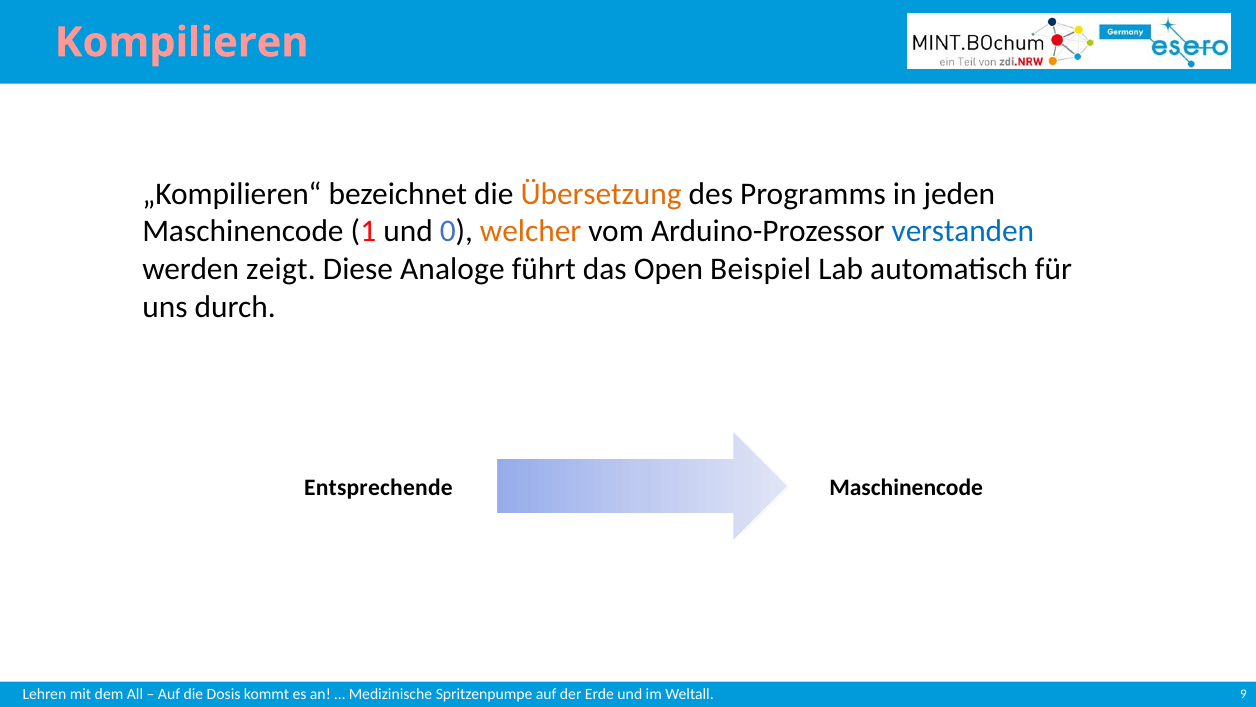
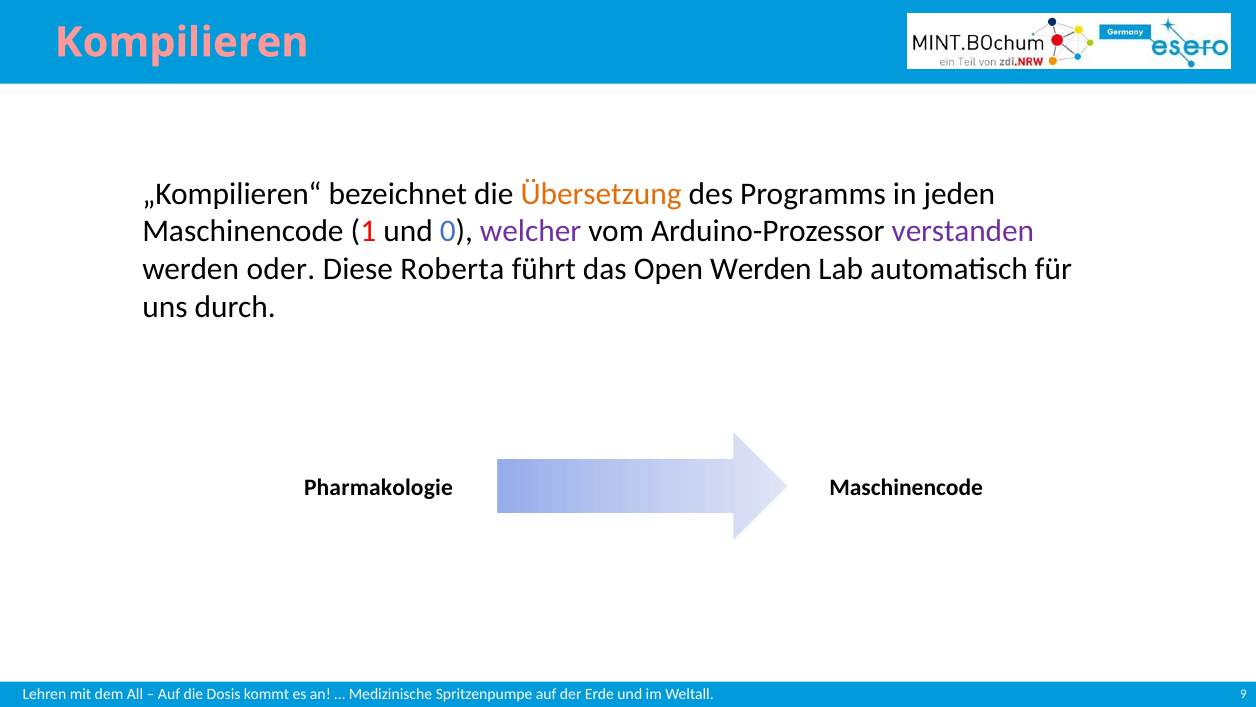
welcher colour: orange -> purple (531, 231)
verstanden colour: blue -> purple (963, 231)
zeigt: zeigt -> oder (281, 269)
Analoge: Analoge -> Roberta (452, 269)
Open Beispiel: Beispiel -> Werden (761, 269)
Entsprechende: Entsprechende -> Pharmakologie (378, 487)
